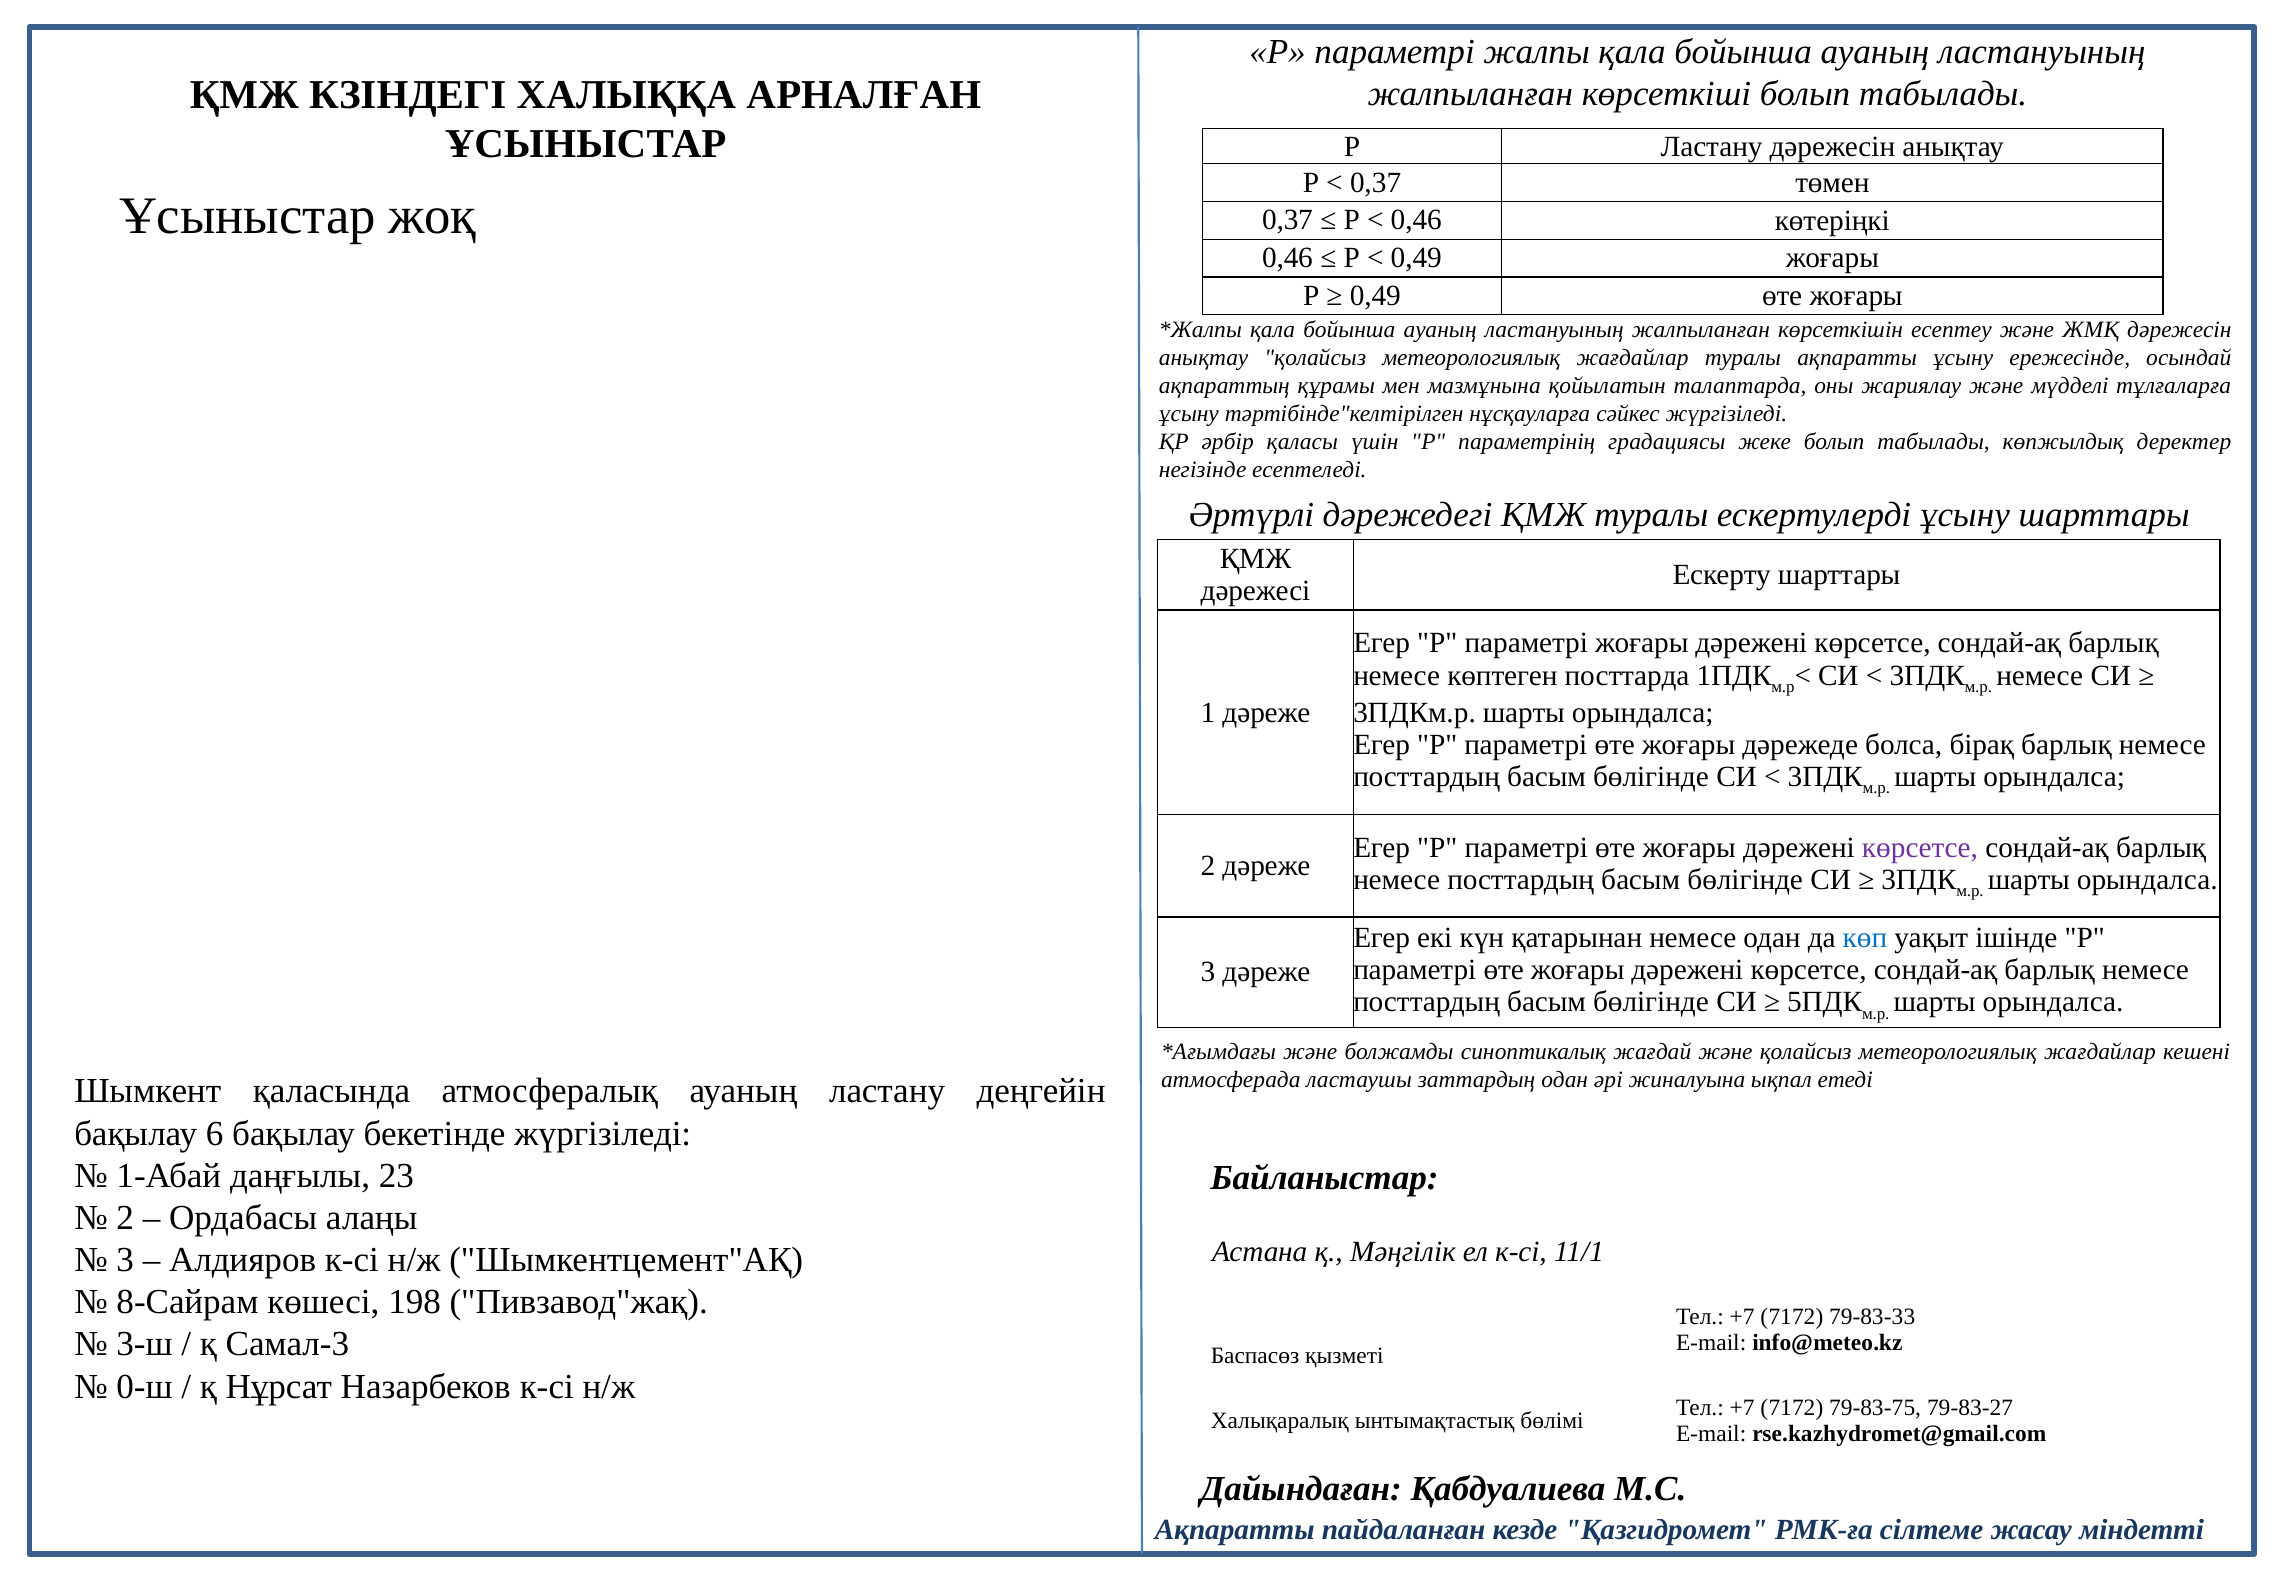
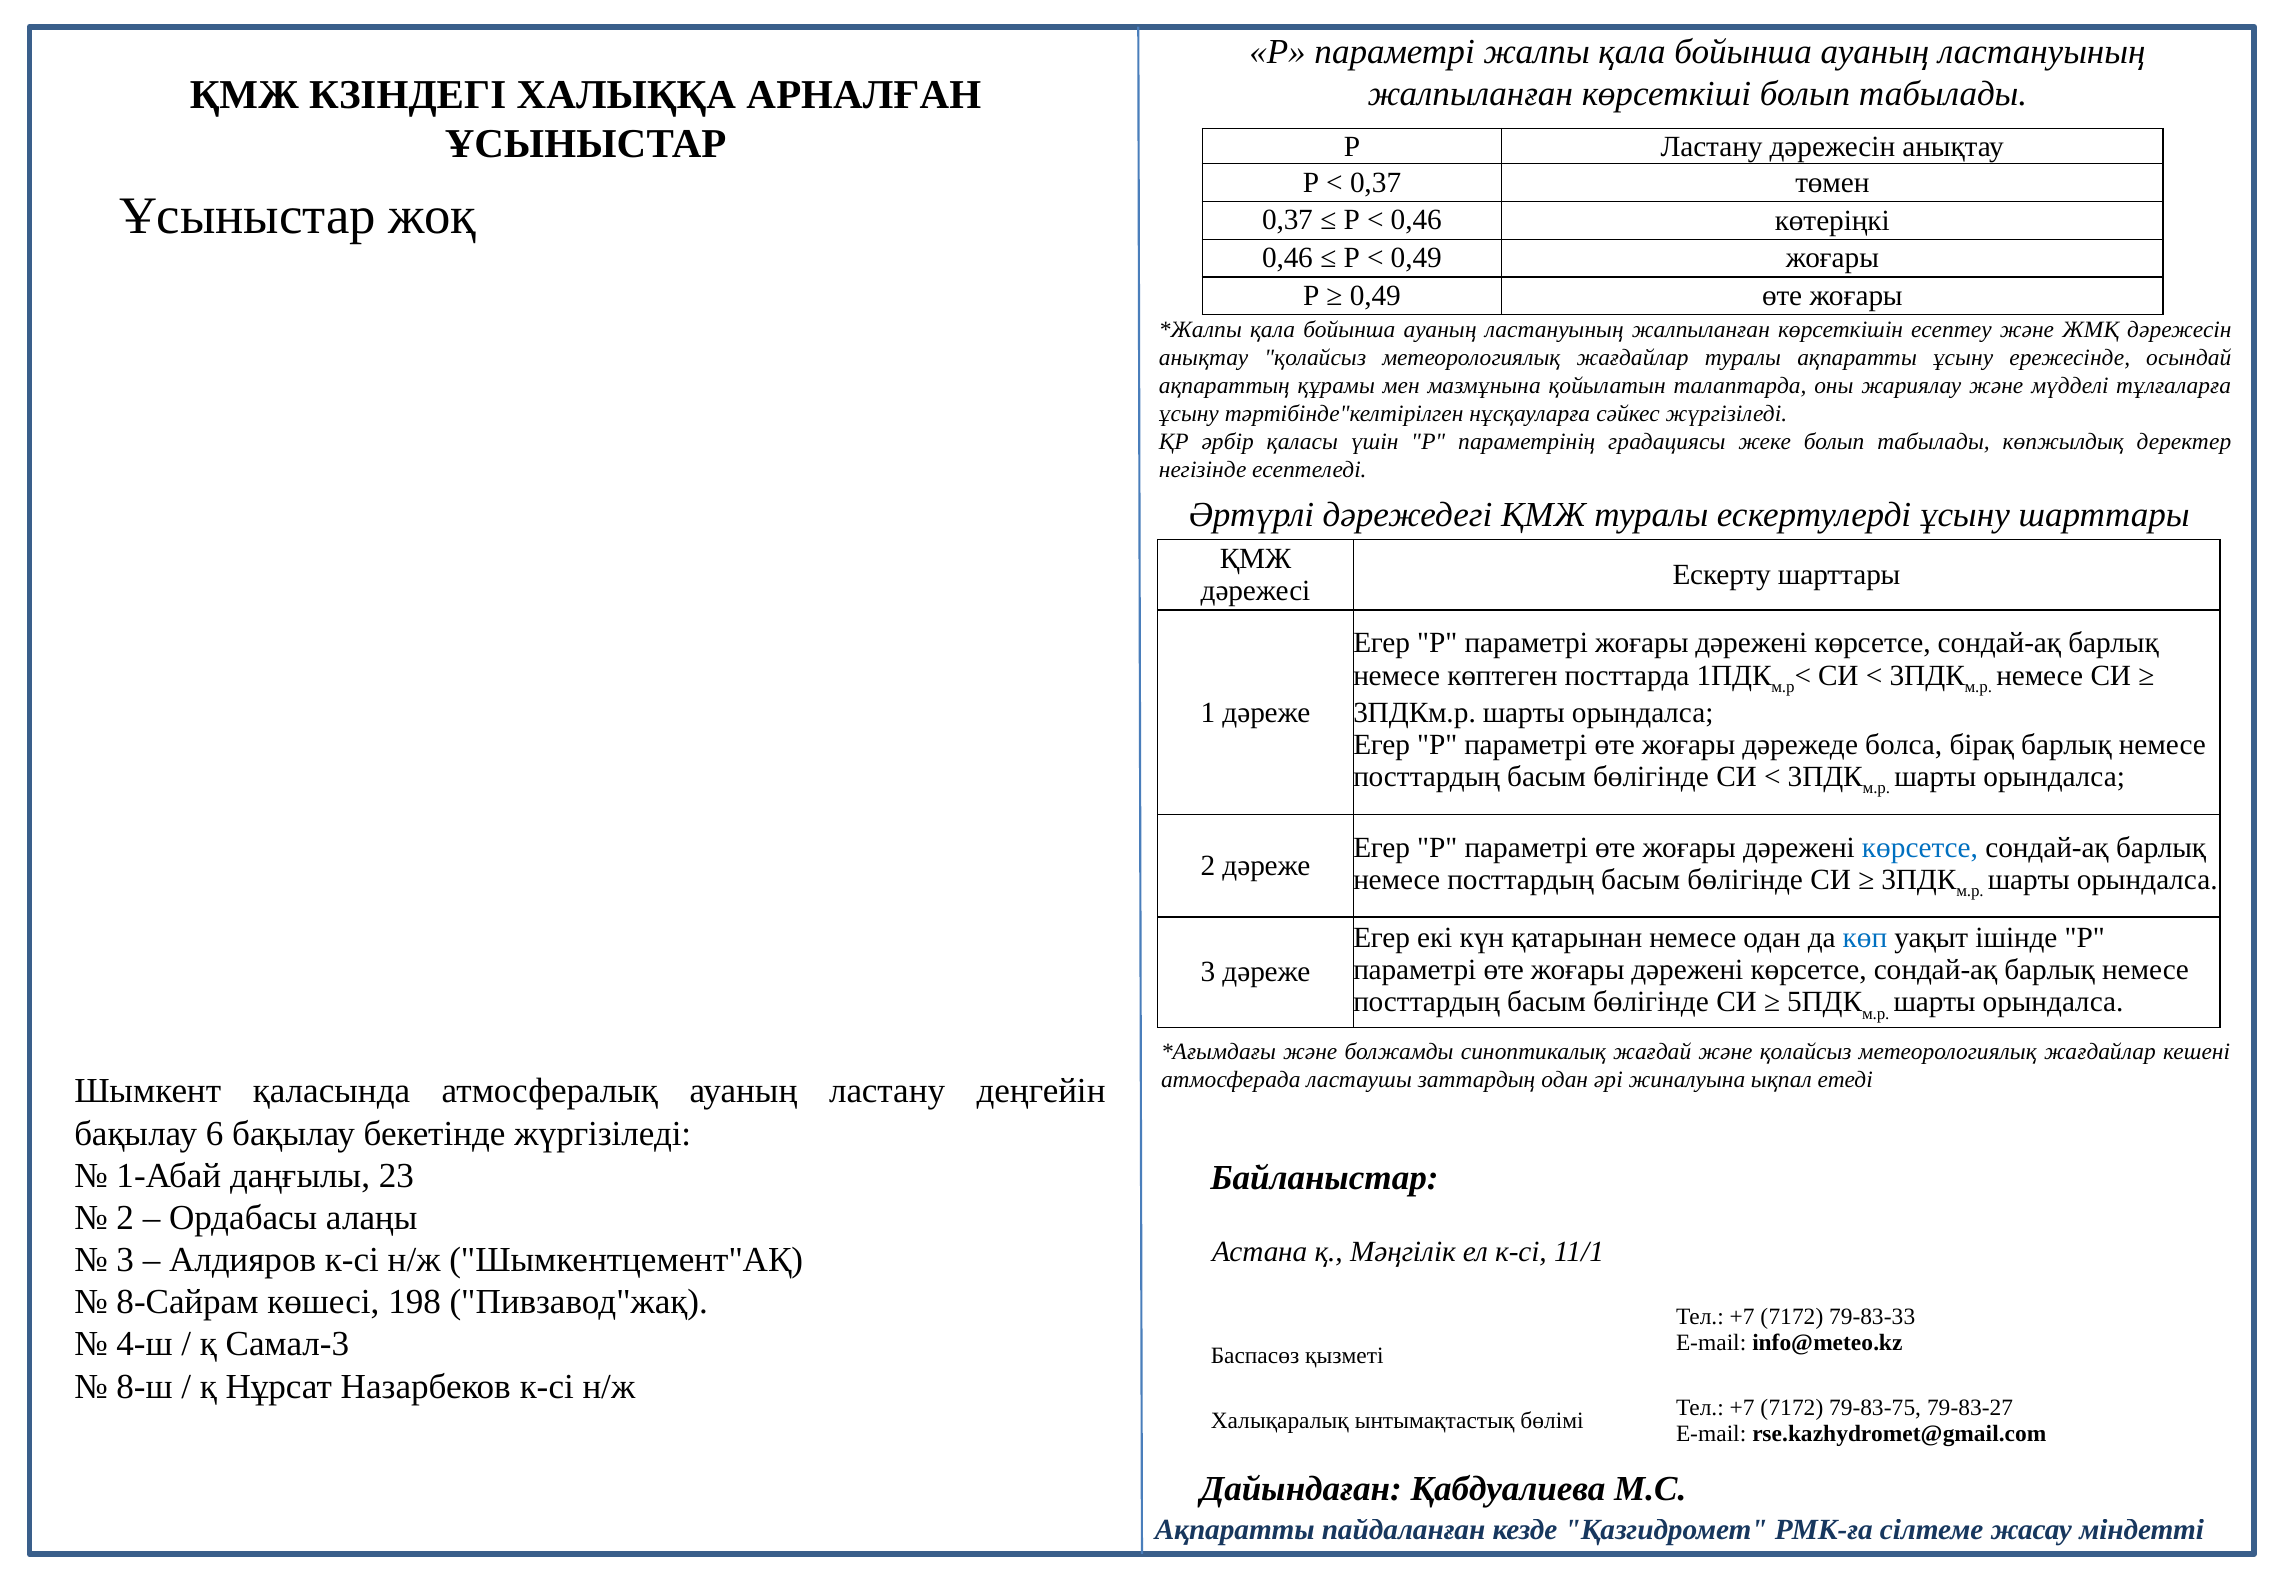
көрсетсе colour: purple -> blue (1920, 848)
3-ш: 3-ш -> 4-ш (145, 1345)
0-ш: 0-ш -> 8-ш (145, 1387)
